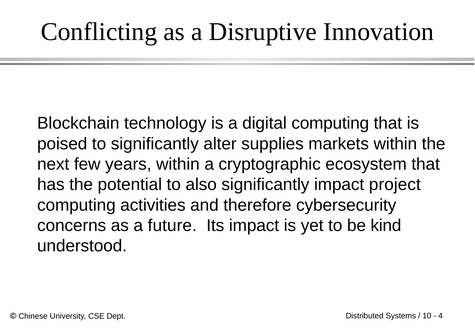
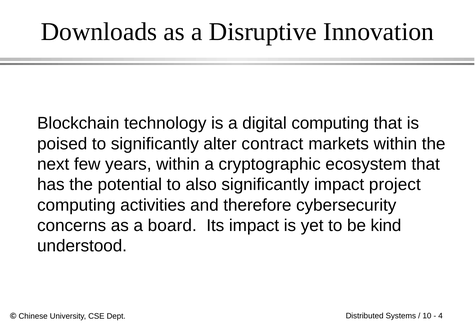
Conflicting: Conflicting -> Downloads (99, 32)
supplies: supplies -> contract (272, 144)
future: future -> board (172, 225)
